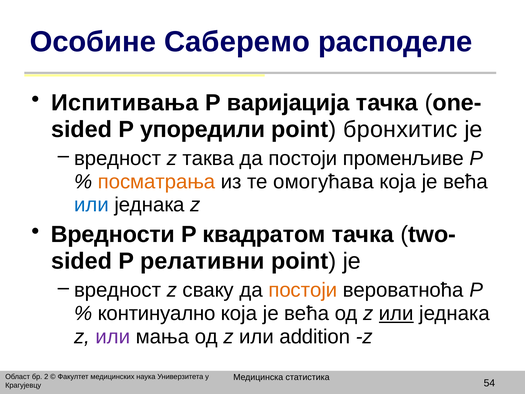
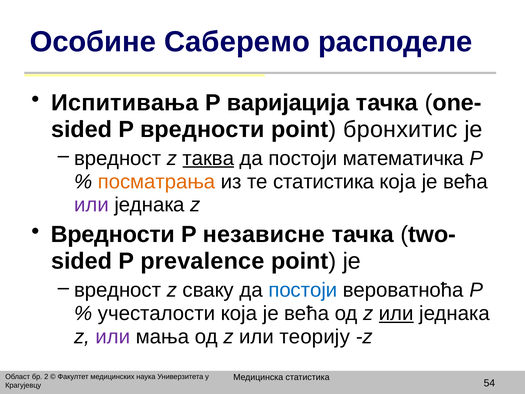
P упоредили: упоредили -> вредности (202, 129)
таква underline: none -> present (208, 158)
променљиве: променљиве -> математичка (403, 158)
те омогућава: омогућава -> статистика (324, 181)
или colour: blue -> purple (92, 205)
квадратом: квадратом -> независне (264, 234)
релативни: релативни -> prevalence (202, 261)
постоји colour: orange -> blue (303, 290)
континуално: континуално -> учесталости (157, 313)
аddition: аddition -> теорију (315, 337)
